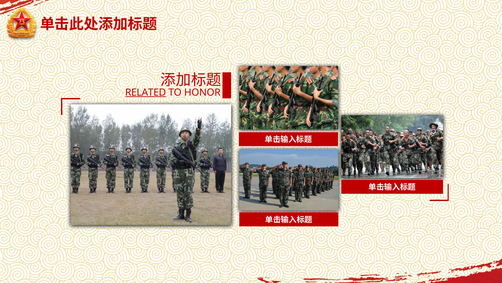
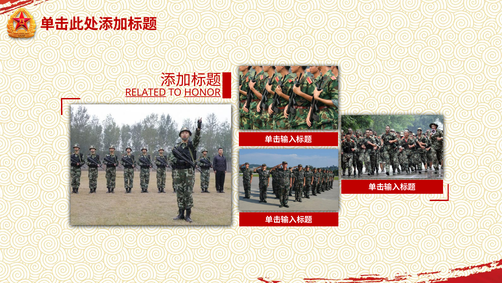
HONOR underline: none -> present (202, 92)
